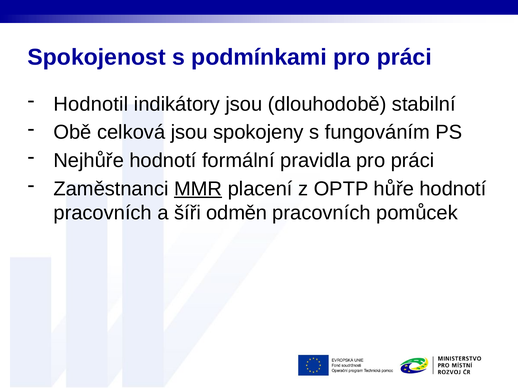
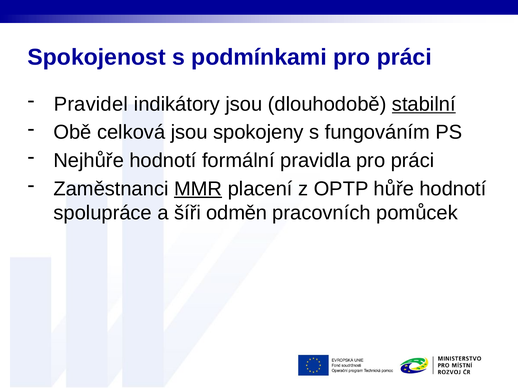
Hodnotil: Hodnotil -> Pravidel (91, 104)
stabilní underline: none -> present (424, 104)
pracovních: pracovních -> spolupráce (103, 213)
